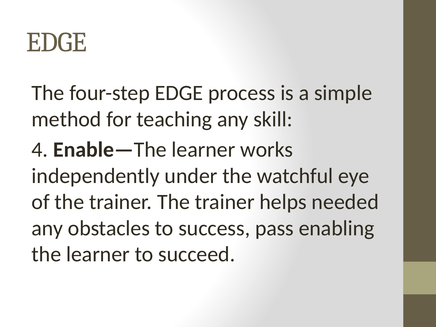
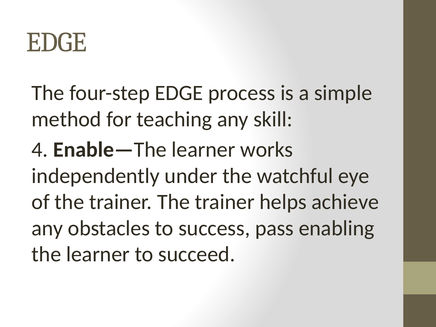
needed: needed -> achieve (345, 202)
